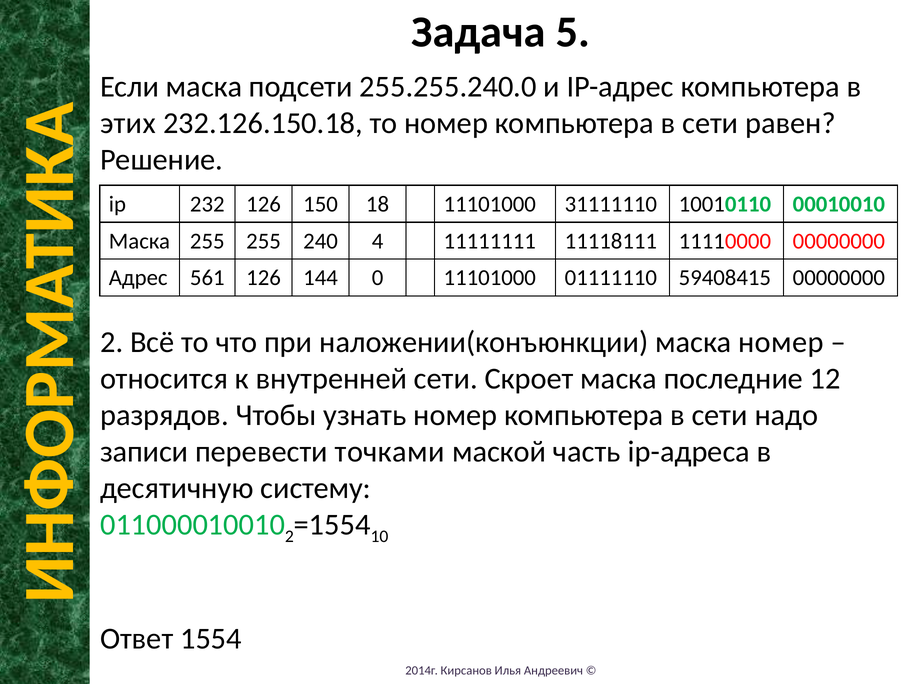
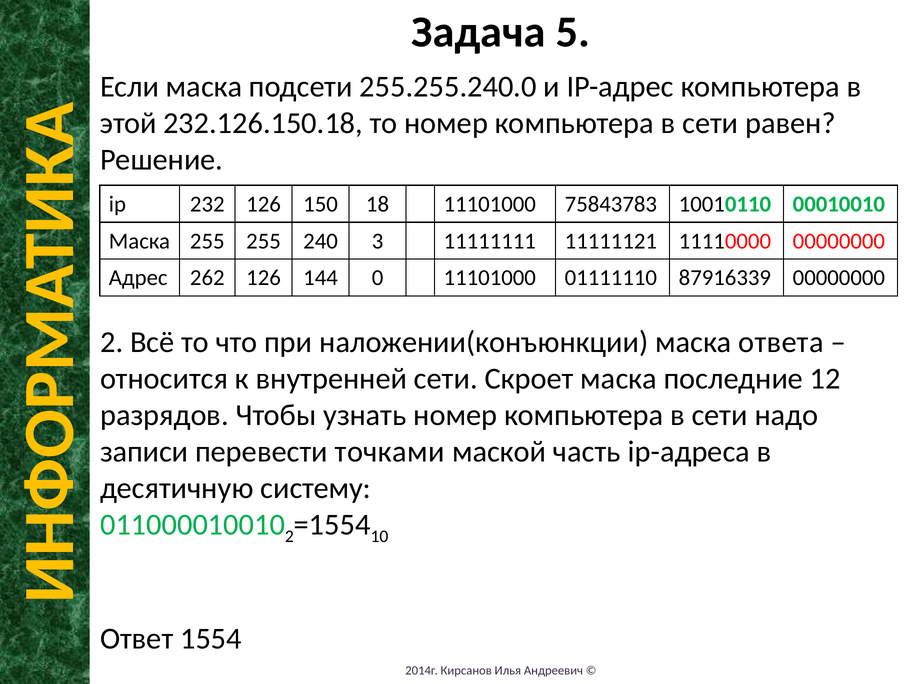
этих: этих -> этой (128, 123)
31111110: 31111110 -> 75843783 (611, 204)
4: 4 -> 3 (378, 241)
11118111: 11118111 -> 11111121 (611, 241)
561: 561 -> 262 (207, 278)
59408415: 59408415 -> 87916339 (725, 278)
маска номер: номер -> ответа (781, 342)
